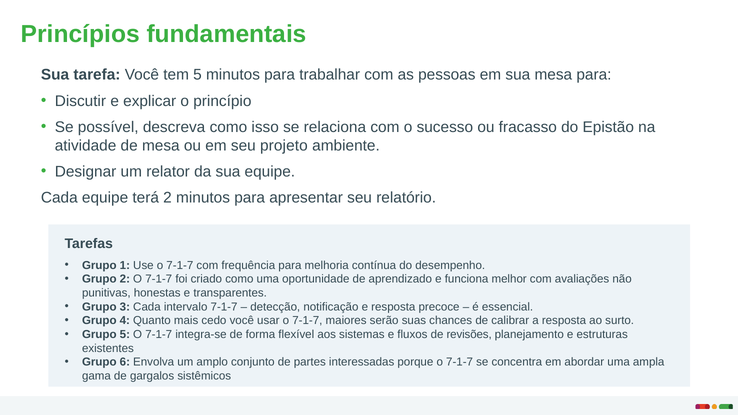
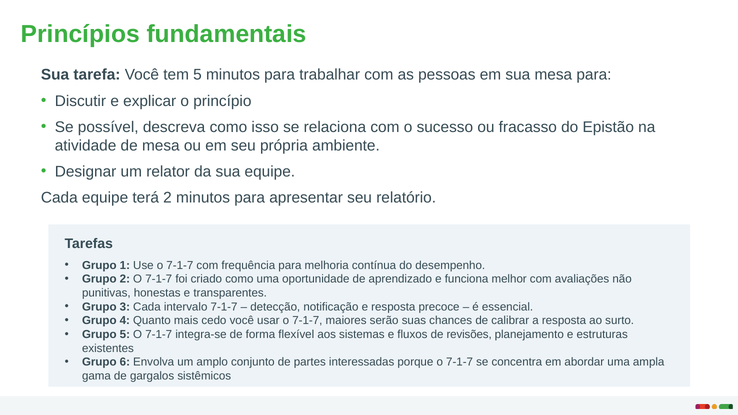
projeto: projeto -> própria (284, 146)
